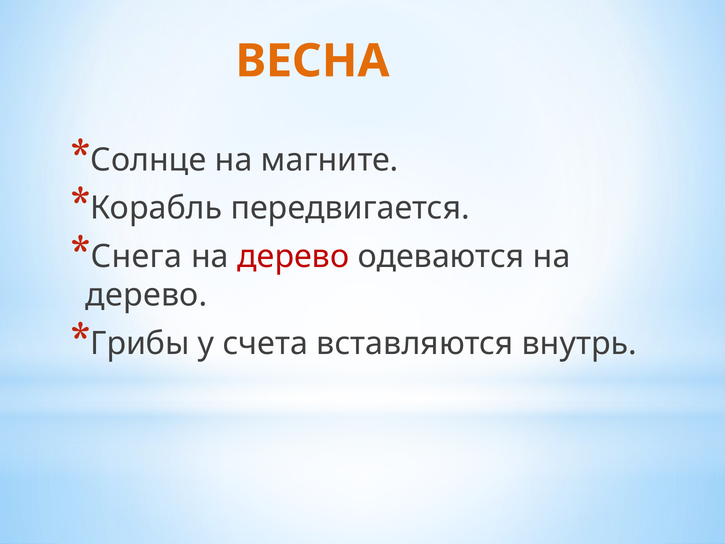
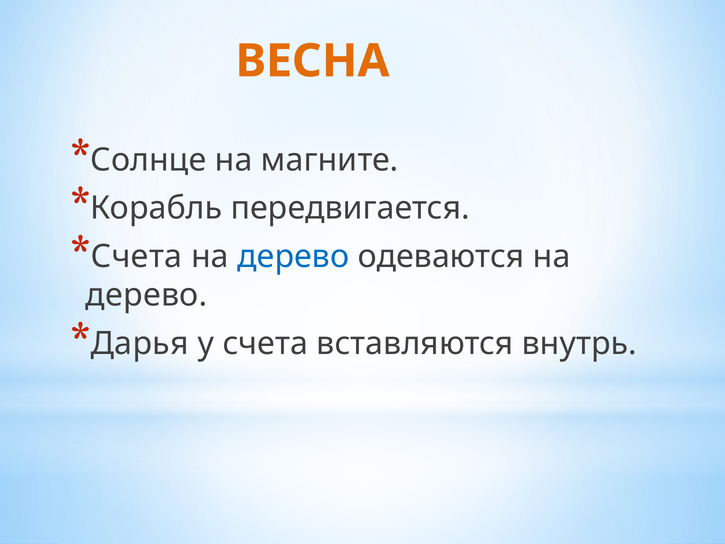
Снега: Снега -> Счета (136, 256)
дерево colour: red -> blue (293, 256)
Грибы: Грибы -> Дарья (140, 343)
